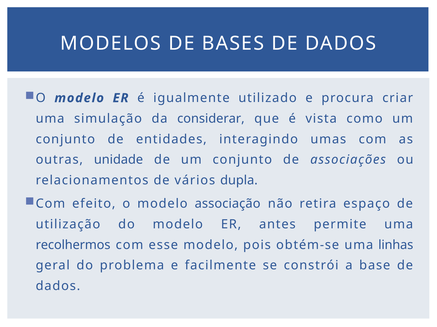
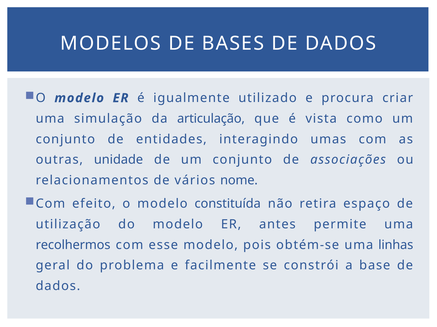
considerar: considerar -> articulação (211, 119)
dupla: dupla -> nome (239, 181)
associação: associação -> constituída (228, 204)
